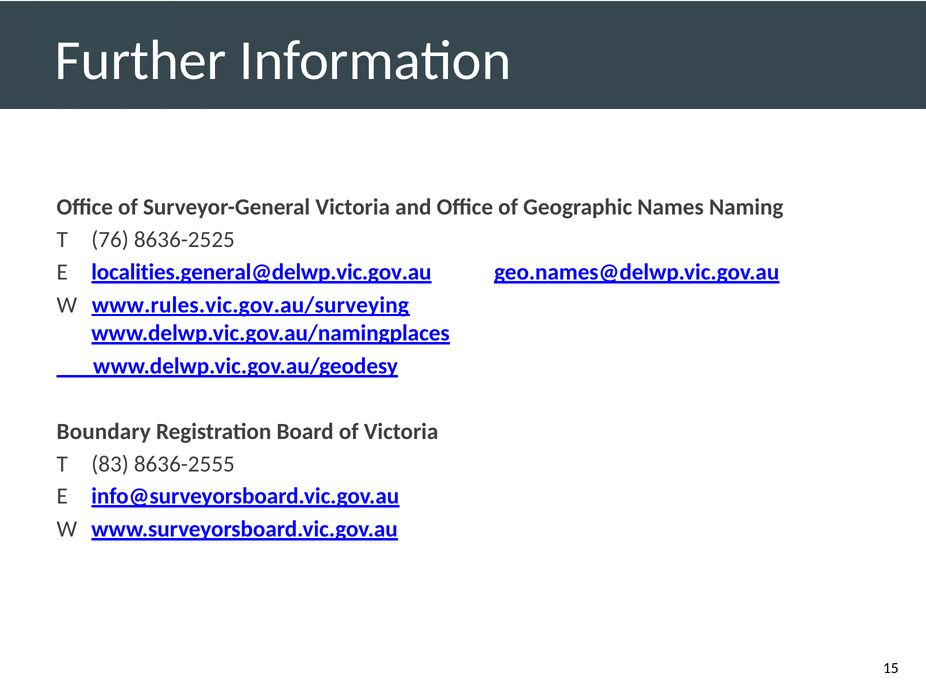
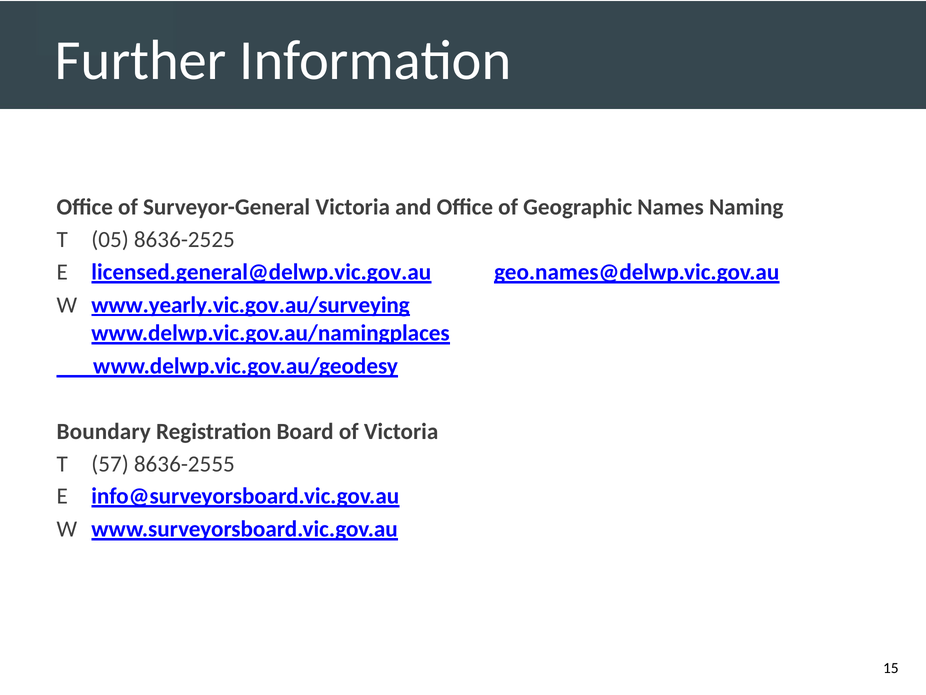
76: 76 -> 05 (110, 239)
localities.general@delwp.vic.gov.au: localities.general@delwp.vic.gov.au -> licensed.general@delwp.vic.gov.au (261, 272)
www.rules.vic.gov.au/surveying: www.rules.vic.gov.au/surveying -> www.yearly.vic.gov.au/surveying (251, 305)
83: 83 -> 57 (110, 464)
